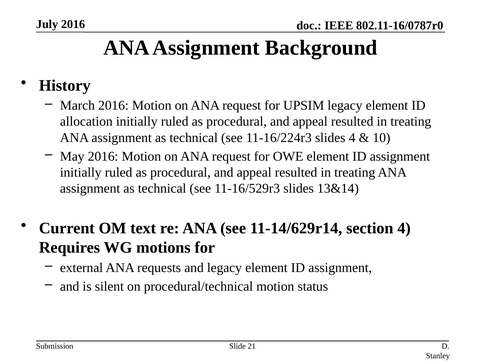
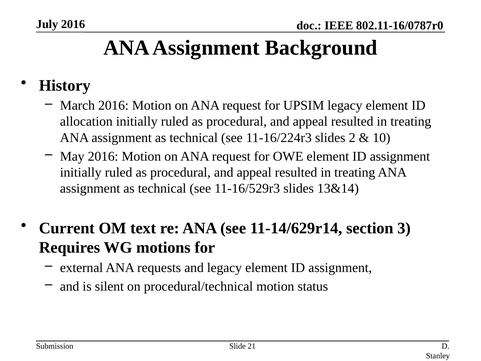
slides 4: 4 -> 2 (352, 138)
section 4: 4 -> 3 (404, 228)
